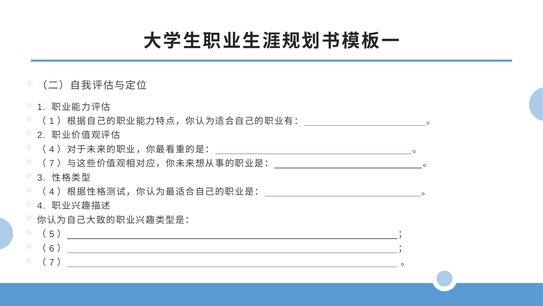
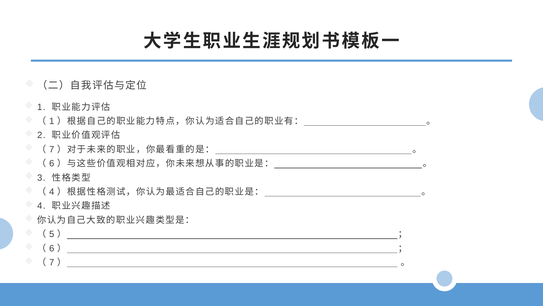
4: 4 -> 7 (52, 149)
7: 7 -> 6 (52, 163)
